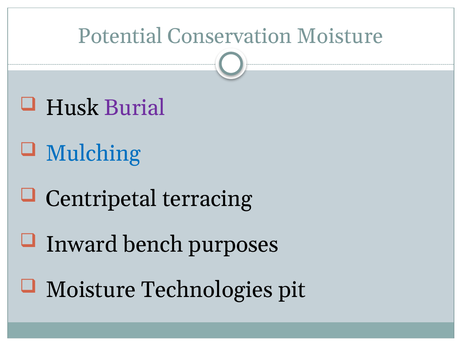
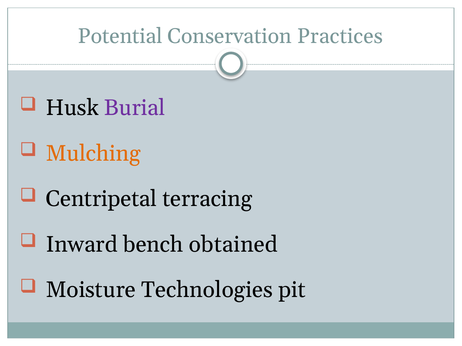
Conservation Moisture: Moisture -> Practices (340, 36)
Mulching colour: blue -> orange (93, 154)
purposes: purposes -> obtained (233, 245)
